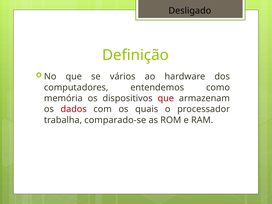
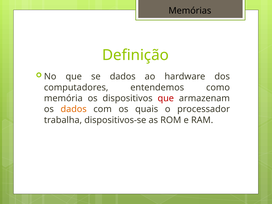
Desligado: Desligado -> Memórias (190, 11)
se vários: vários -> dados (123, 77)
dados colour: red -> orange (74, 109)
comparado-se: comparado-se -> dispositivos-se (115, 120)
